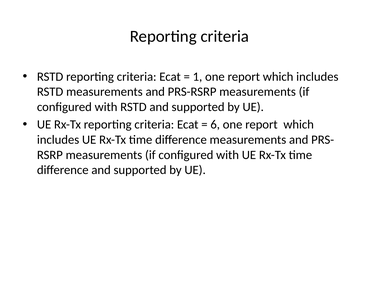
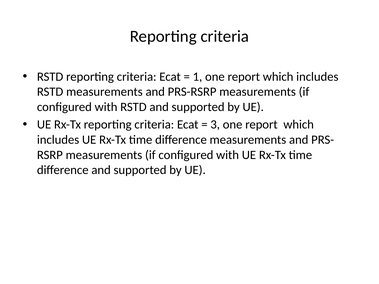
6: 6 -> 3 (215, 125)
